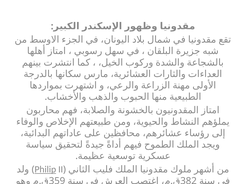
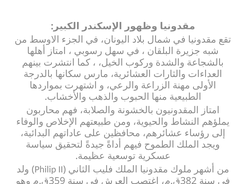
Philip underline: present -> none (45, 170)
